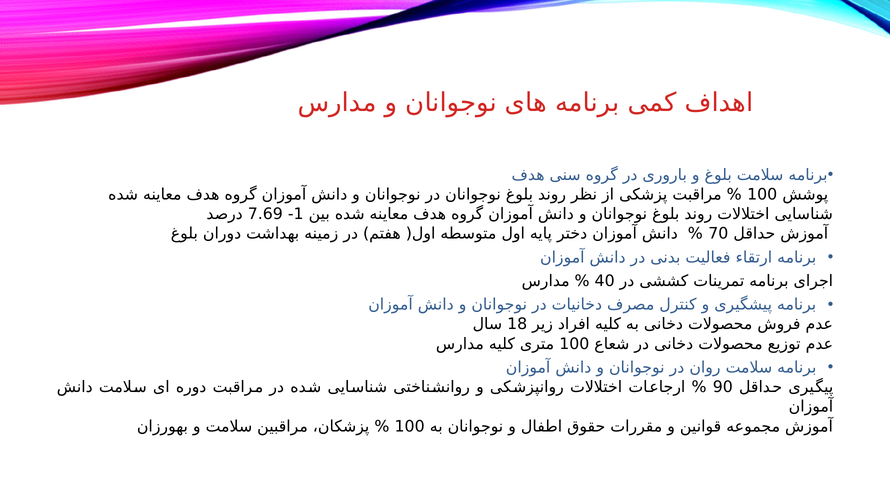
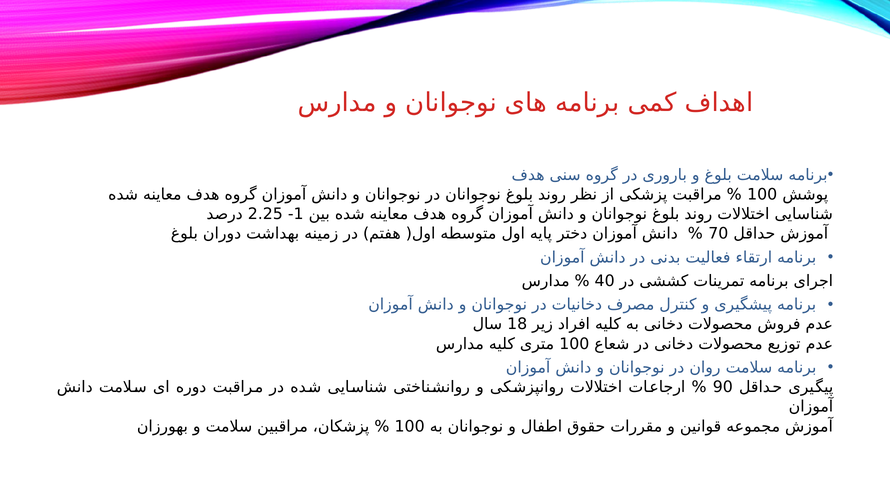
7.69: 7.69 -> 2.25 (265, 214)
